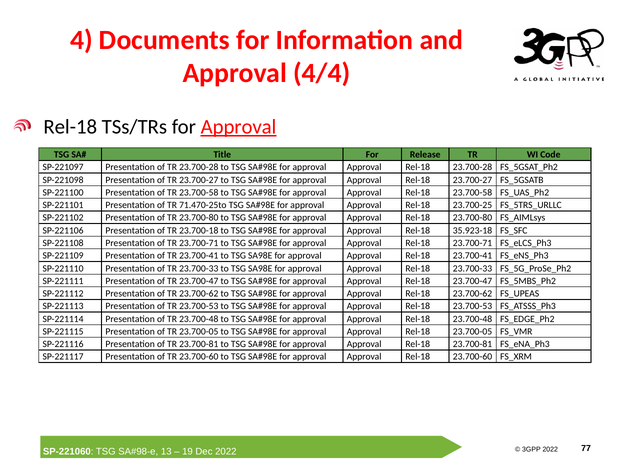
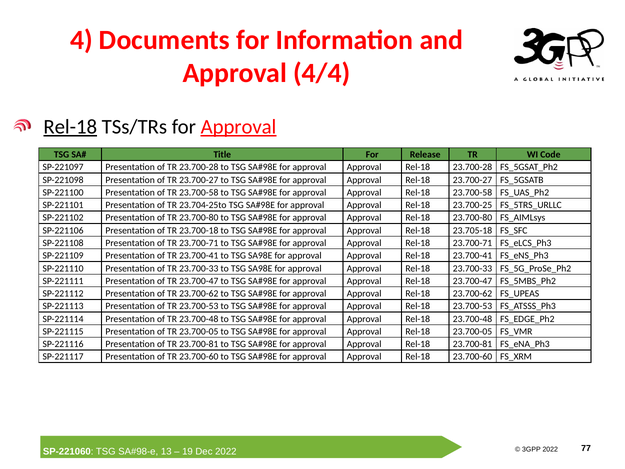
Rel-18 underline: none -> present (70, 127)
71.470-25to: 71.470-25to -> 23.704-25to (203, 205)
35.923-18: 35.923-18 -> 23.705-18 (472, 230)
